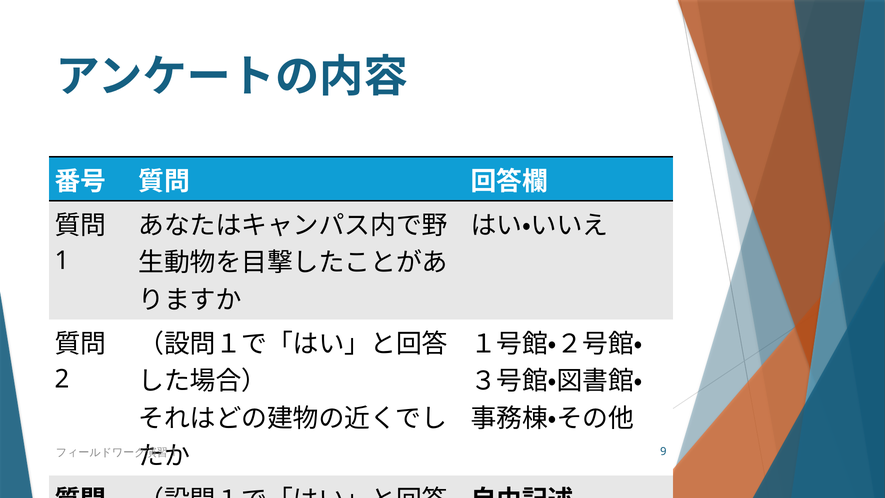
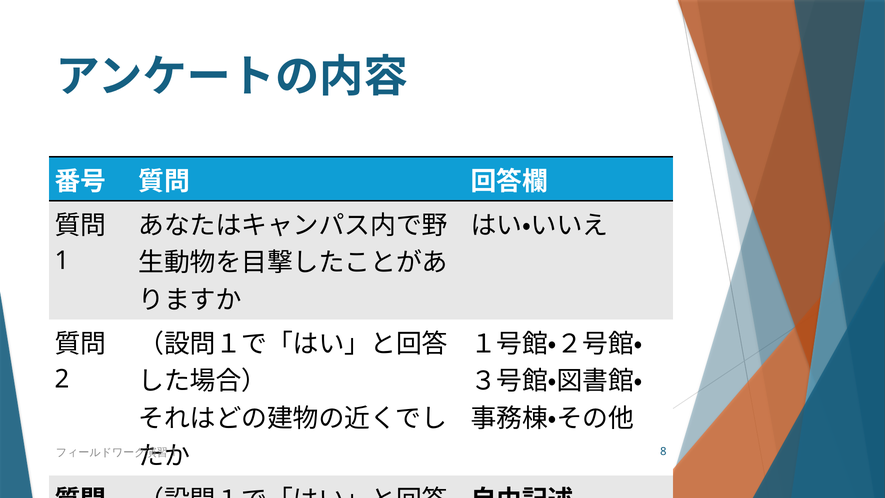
9: 9 -> 8 (663, 452)
